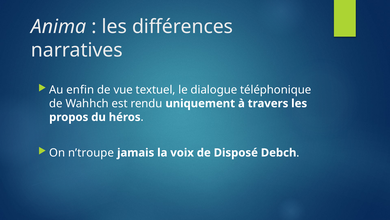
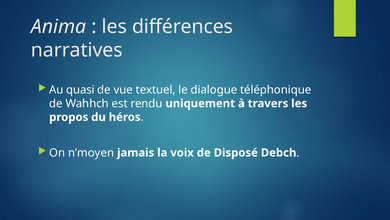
enfin: enfin -> quasi (80, 90)
n’troupe: n’troupe -> n’moyen (91, 152)
